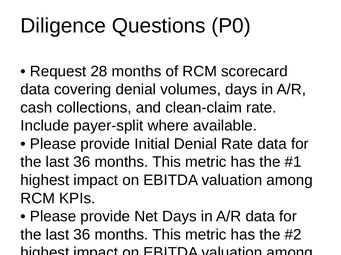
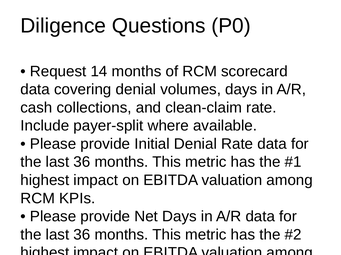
28: 28 -> 14 (99, 72)
